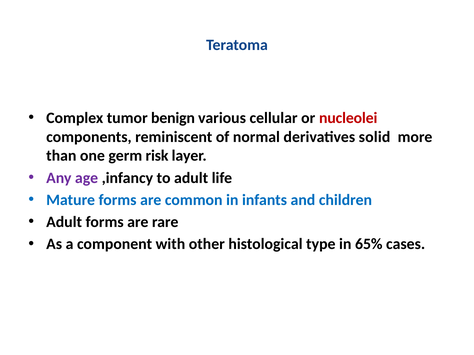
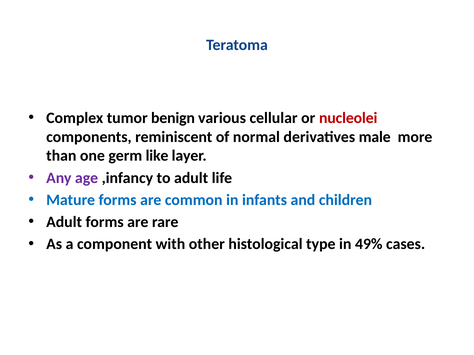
solid: solid -> male (375, 137)
risk: risk -> like (157, 156)
65%: 65% -> 49% (369, 244)
